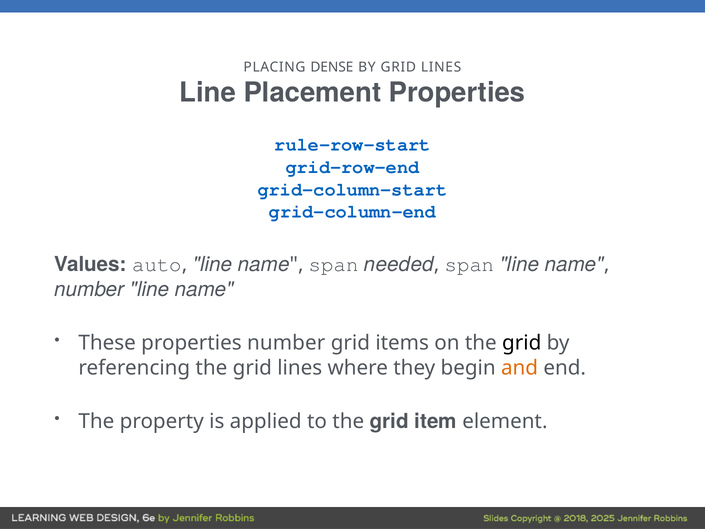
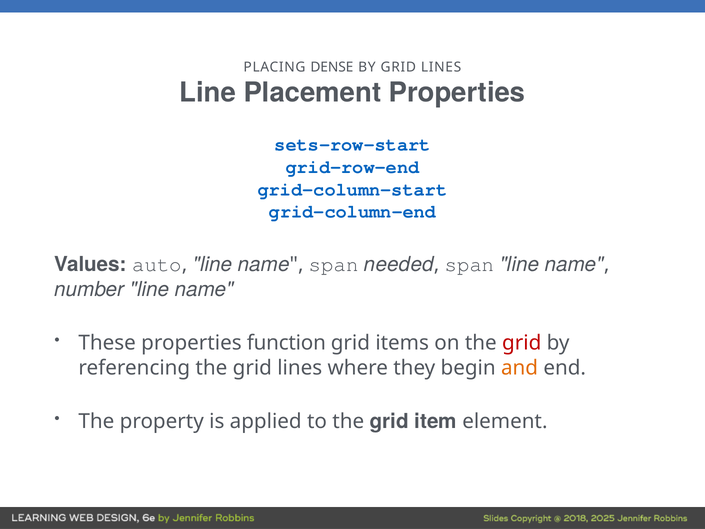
rule-row-start: rule-row-start -> sets-row-start (352, 145)
properties number: number -> function (286, 343)
grid colour: black -> red (522, 343)
